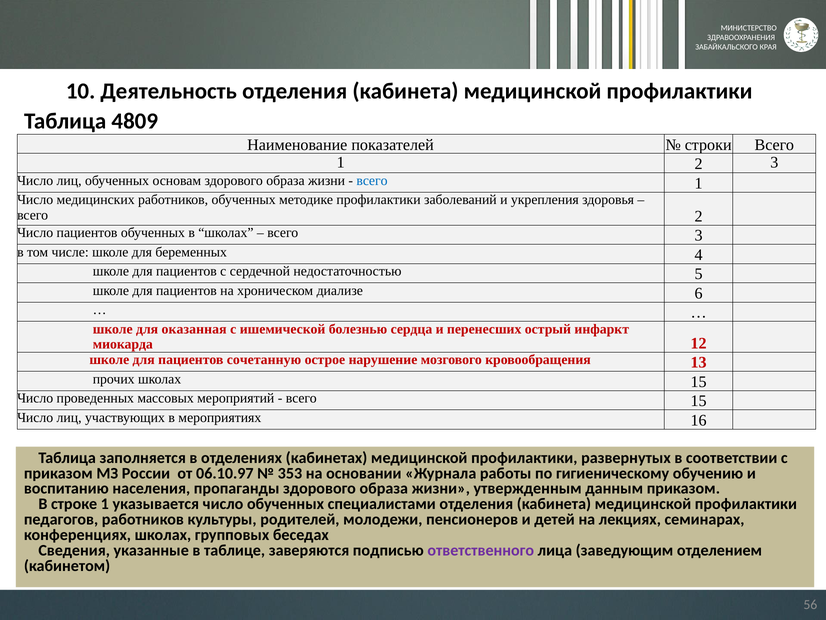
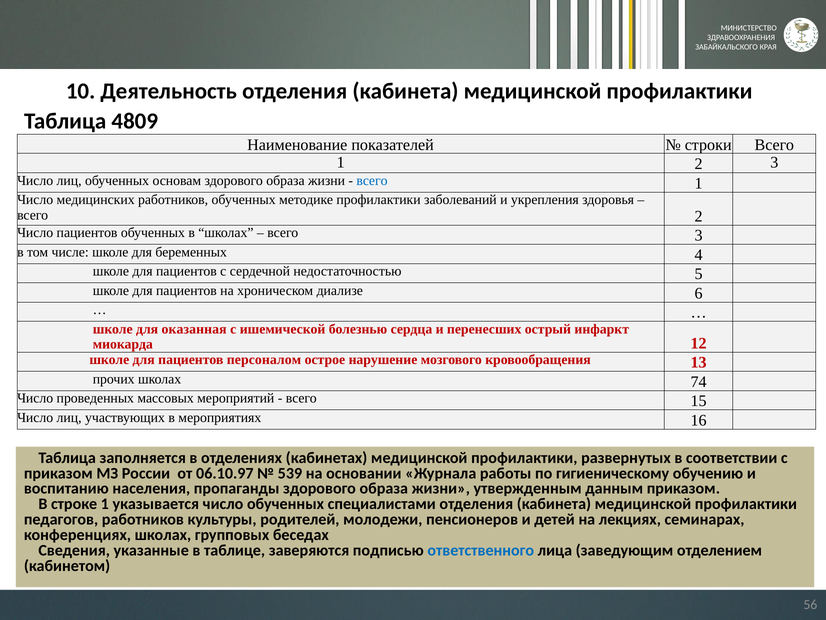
сочетанную: сочетанную -> персоналом (264, 359)
школах 15: 15 -> 74 (699, 382)
353: 353 -> 539 (290, 473)
ответственного colour: purple -> blue (481, 550)
